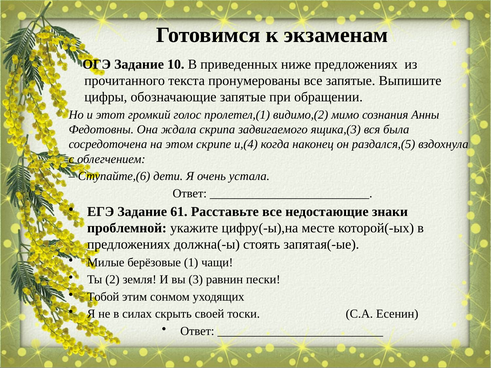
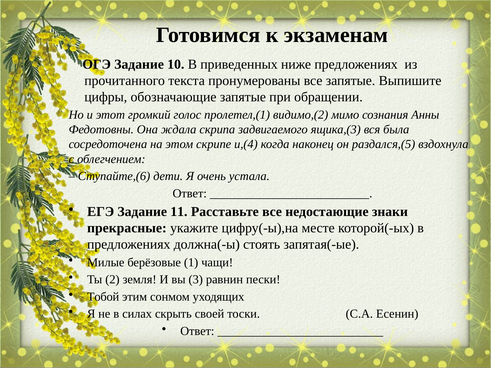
61: 61 -> 11 (179, 212)
проблемной: проблемной -> прекрасные (127, 228)
